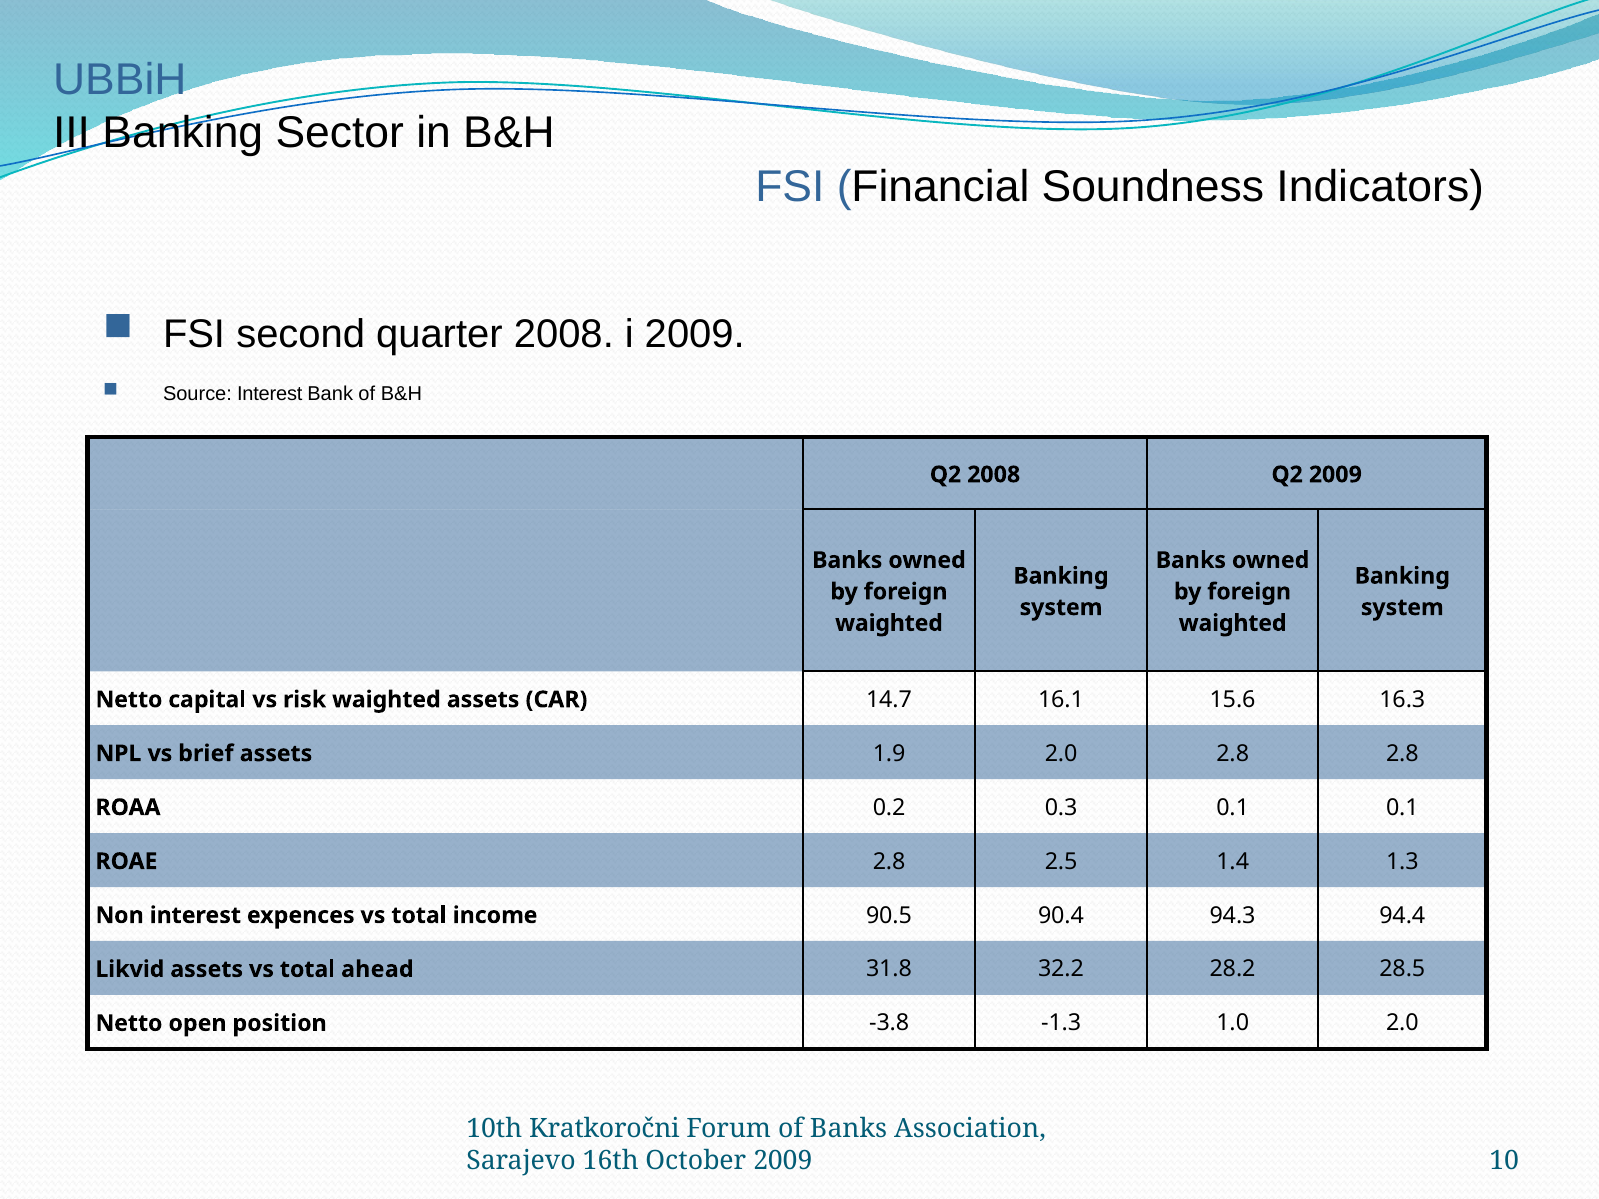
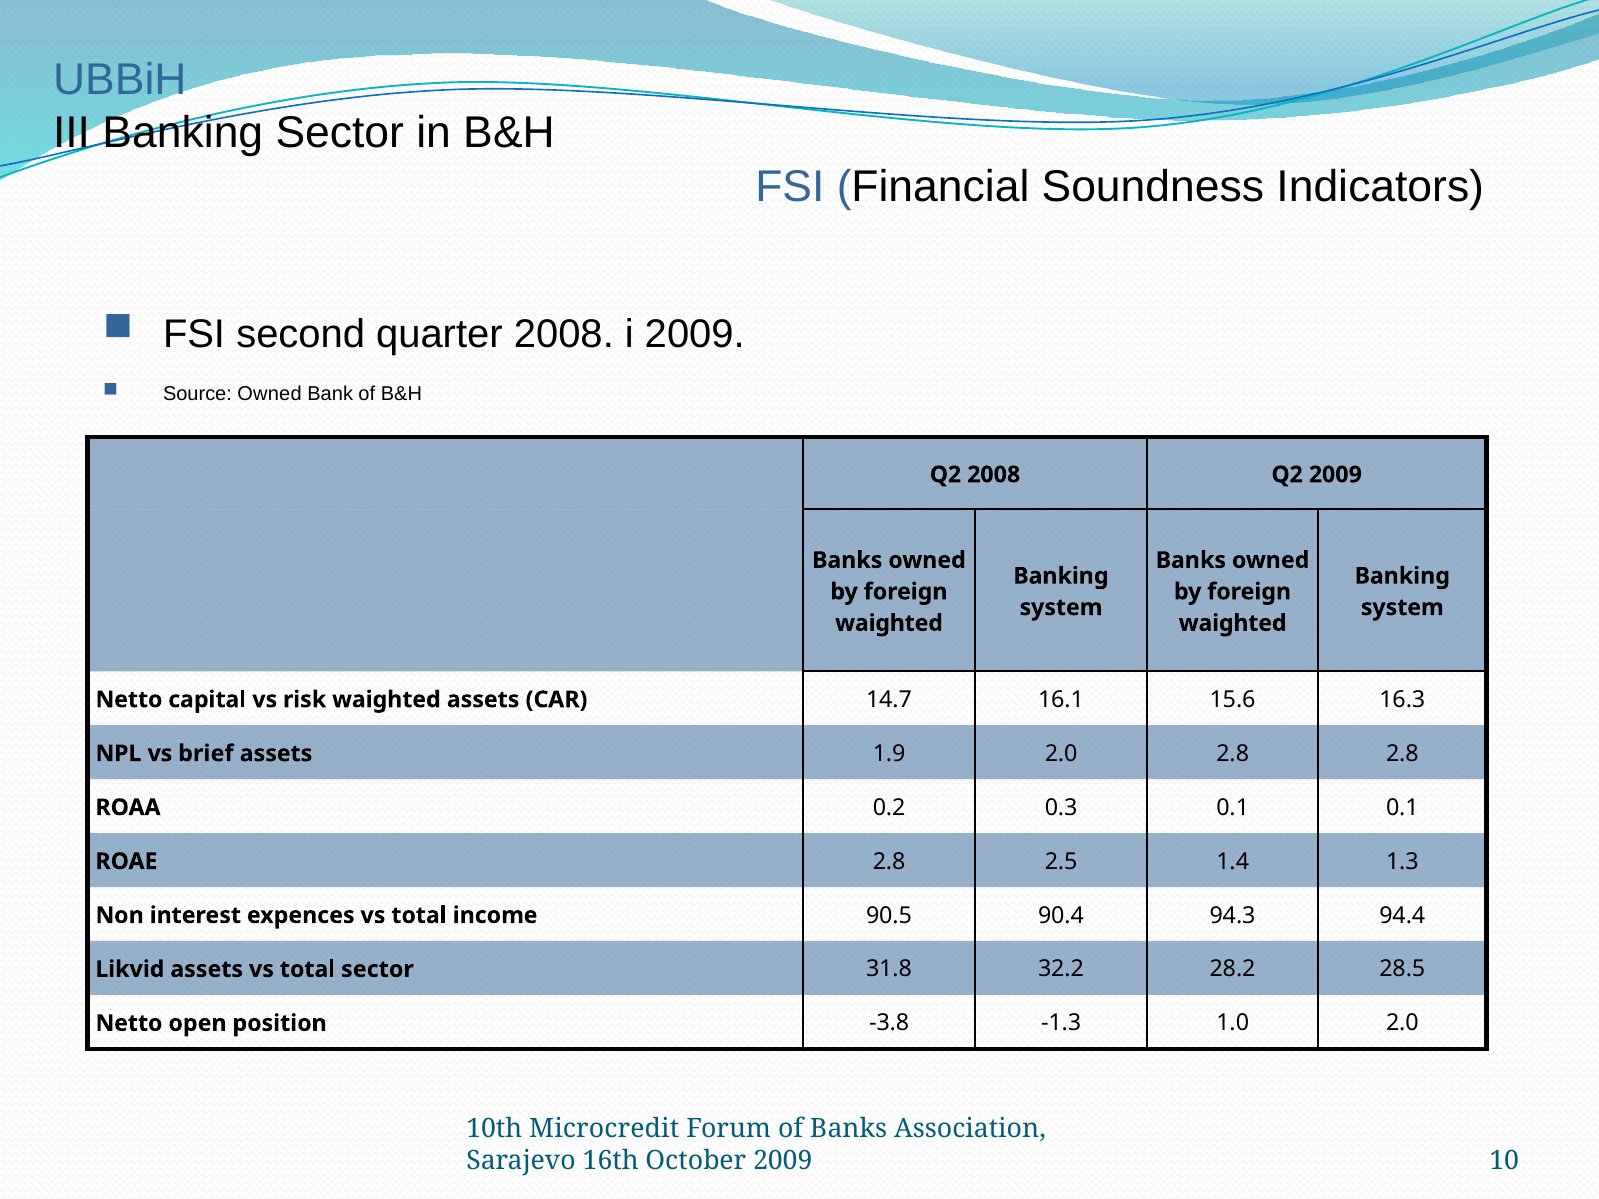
Source Interest: Interest -> Owned (270, 394)
total ahead: ahead -> sector (377, 969)
Kratkoročni: Kratkoročni -> Microcredit (604, 1129)
